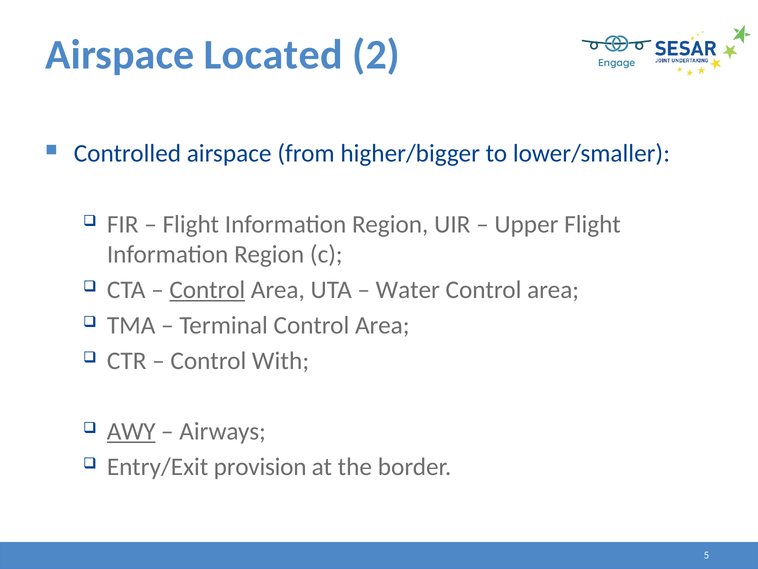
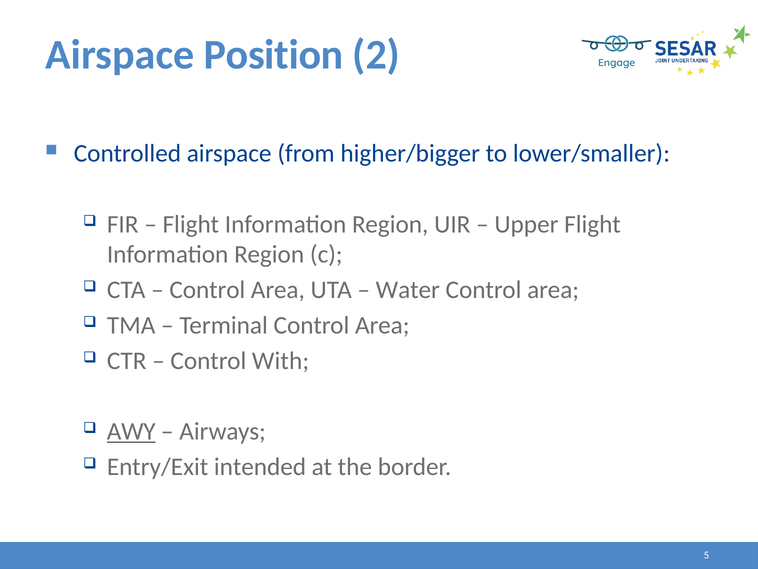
Located: Located -> Position (274, 55)
Control underline: present -> none (207, 290)
provision: provision -> intended (260, 467)
